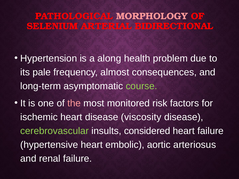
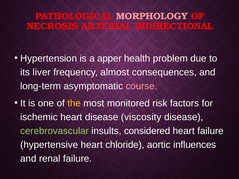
SELENIUM: SELENIUM -> NECROSIS (52, 26)
along: along -> apper (109, 58)
pale: pale -> liver (42, 72)
course colour: light green -> pink (141, 86)
the colour: pink -> yellow (74, 103)
embolic: embolic -> chloride (125, 145)
arteriosus: arteriosus -> influences (195, 145)
